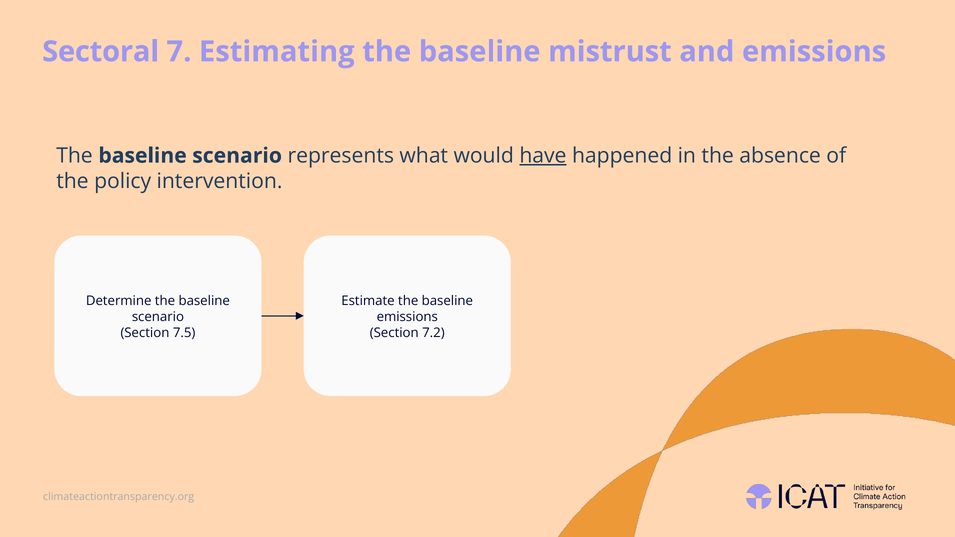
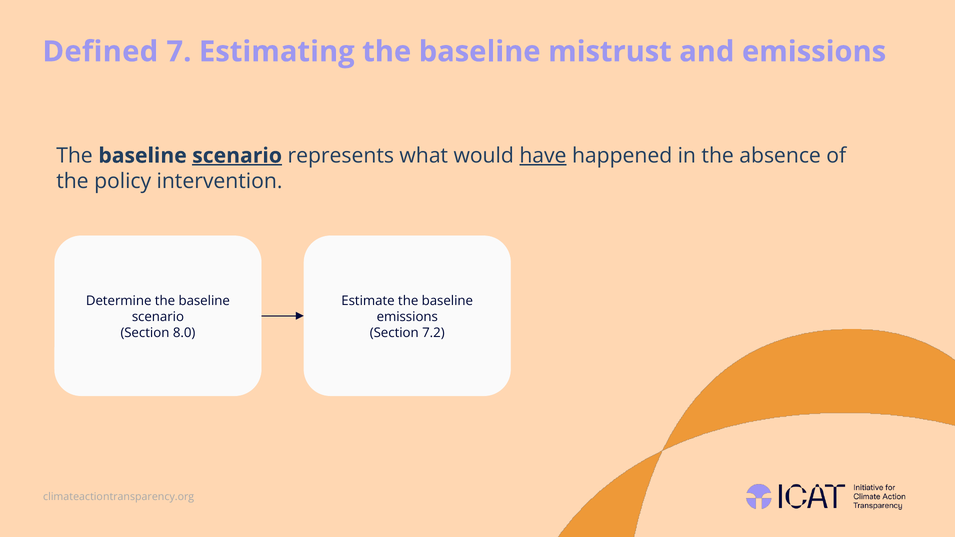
Sectoral: Sectoral -> Defined (100, 52)
scenario underline: none -> present (237, 156)
7.5: 7.5 -> 8.0 (184, 333)
